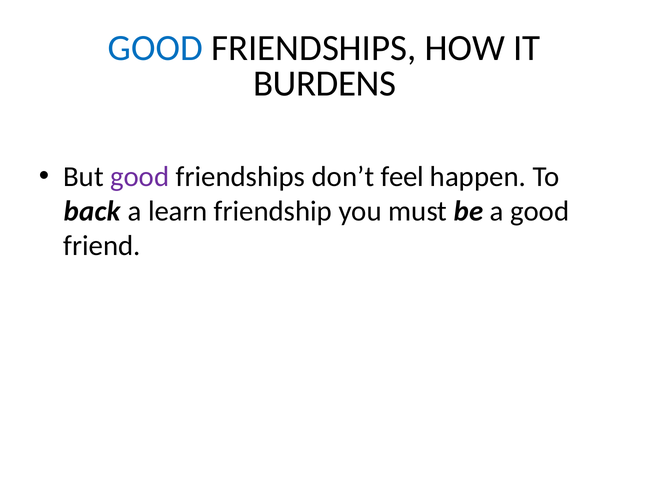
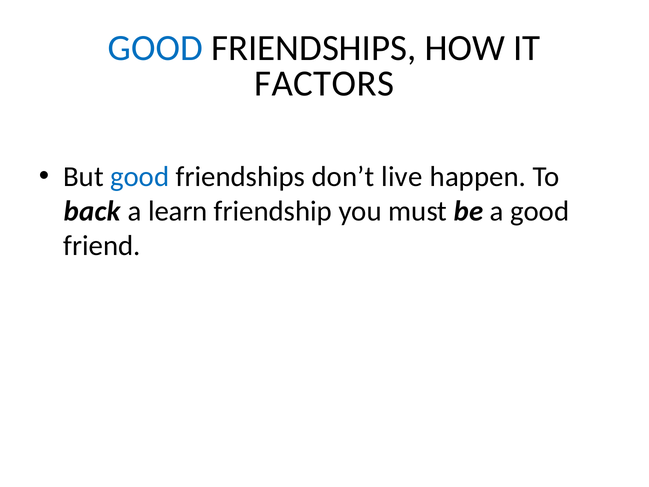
BURDENS: BURDENS -> FACTORS (324, 83)
good colour: purple -> blue (140, 177)
feel: feel -> live (402, 177)
